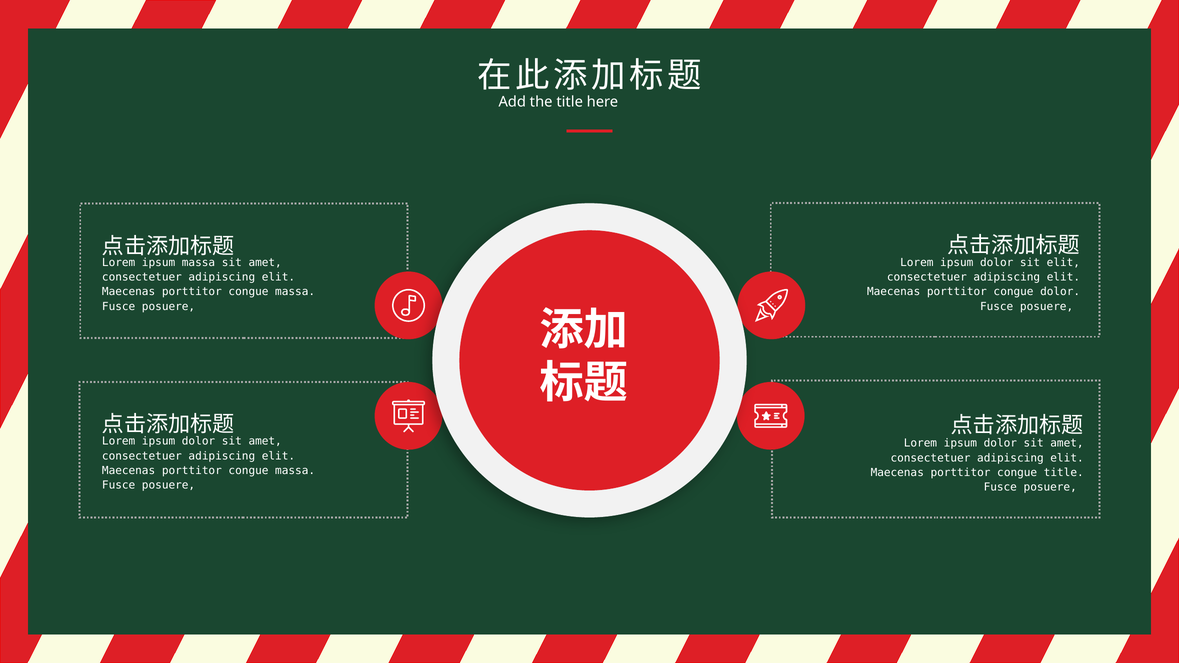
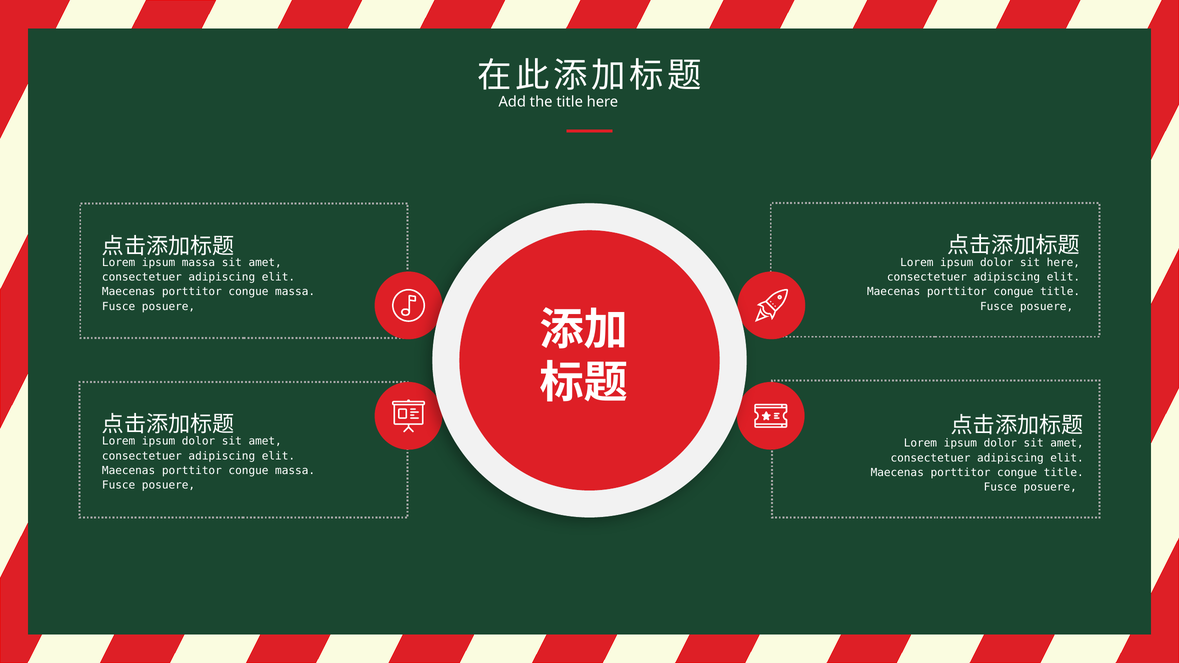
sit elit: elit -> here (1063, 263)
dolor: dolor -> title (1060, 292)
